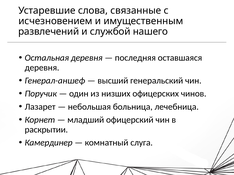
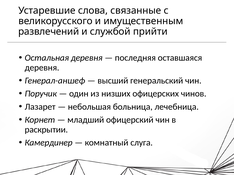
исчезновением: исчезновением -> великорусского (55, 21)
нашего: нашего -> прийти (150, 32)
